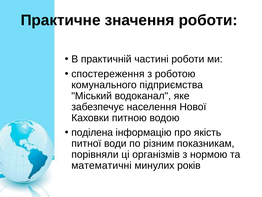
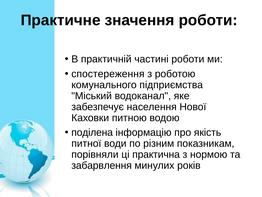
організмів: організмів -> практична (156, 154)
математичні: математичні -> забарвлення (102, 165)
